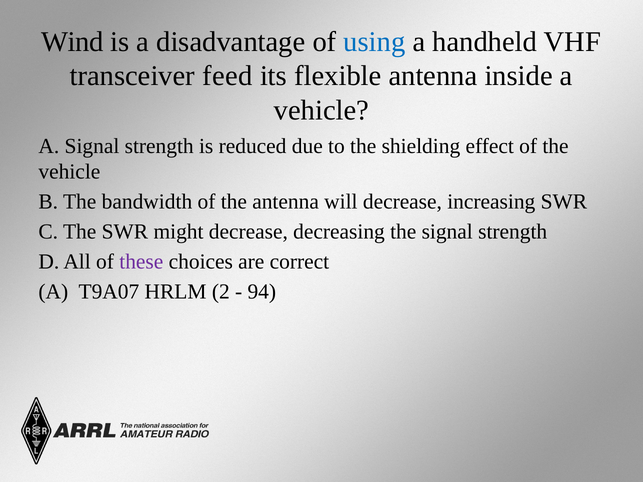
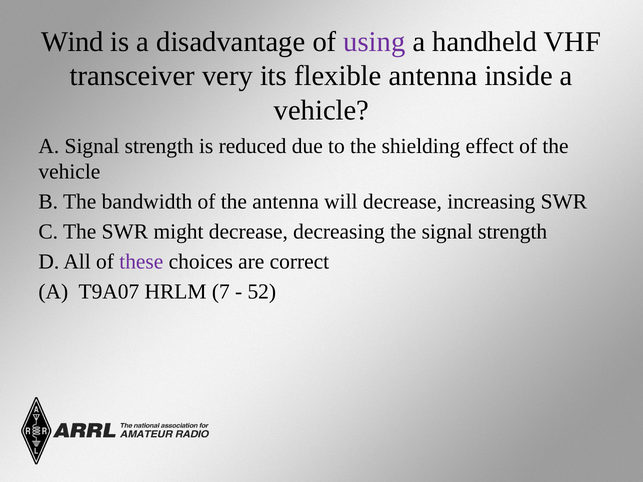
using colour: blue -> purple (374, 42)
feed: feed -> very (227, 76)
2: 2 -> 7 (221, 292)
94: 94 -> 52 (262, 292)
